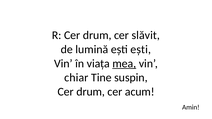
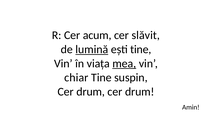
R Cer drum: drum -> acum (97, 35)
lumină underline: none -> present (92, 49)
ești ești: ești -> tine (141, 49)
acum: acum -> drum (140, 92)
